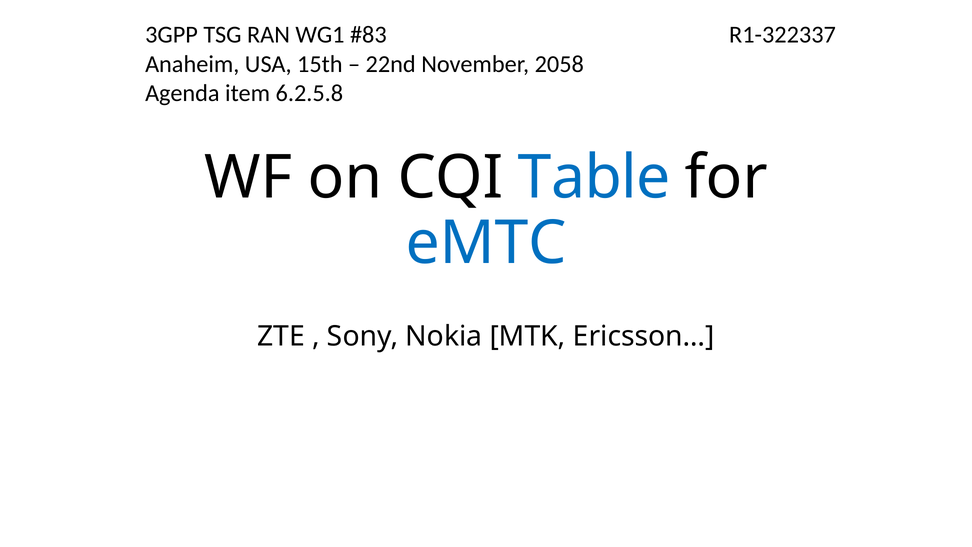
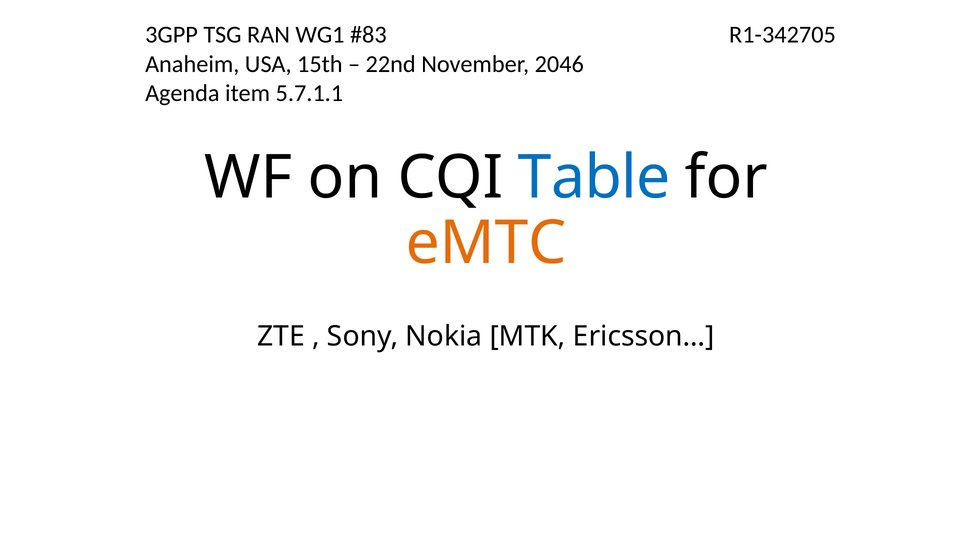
R1-322337: R1-322337 -> R1-342705 (782, 35)
2058: 2058 -> 2046 (559, 64)
6.2.5.8: 6.2.5.8 -> 5.7.1.1 (309, 93)
eMTC colour: blue -> orange (486, 243)
